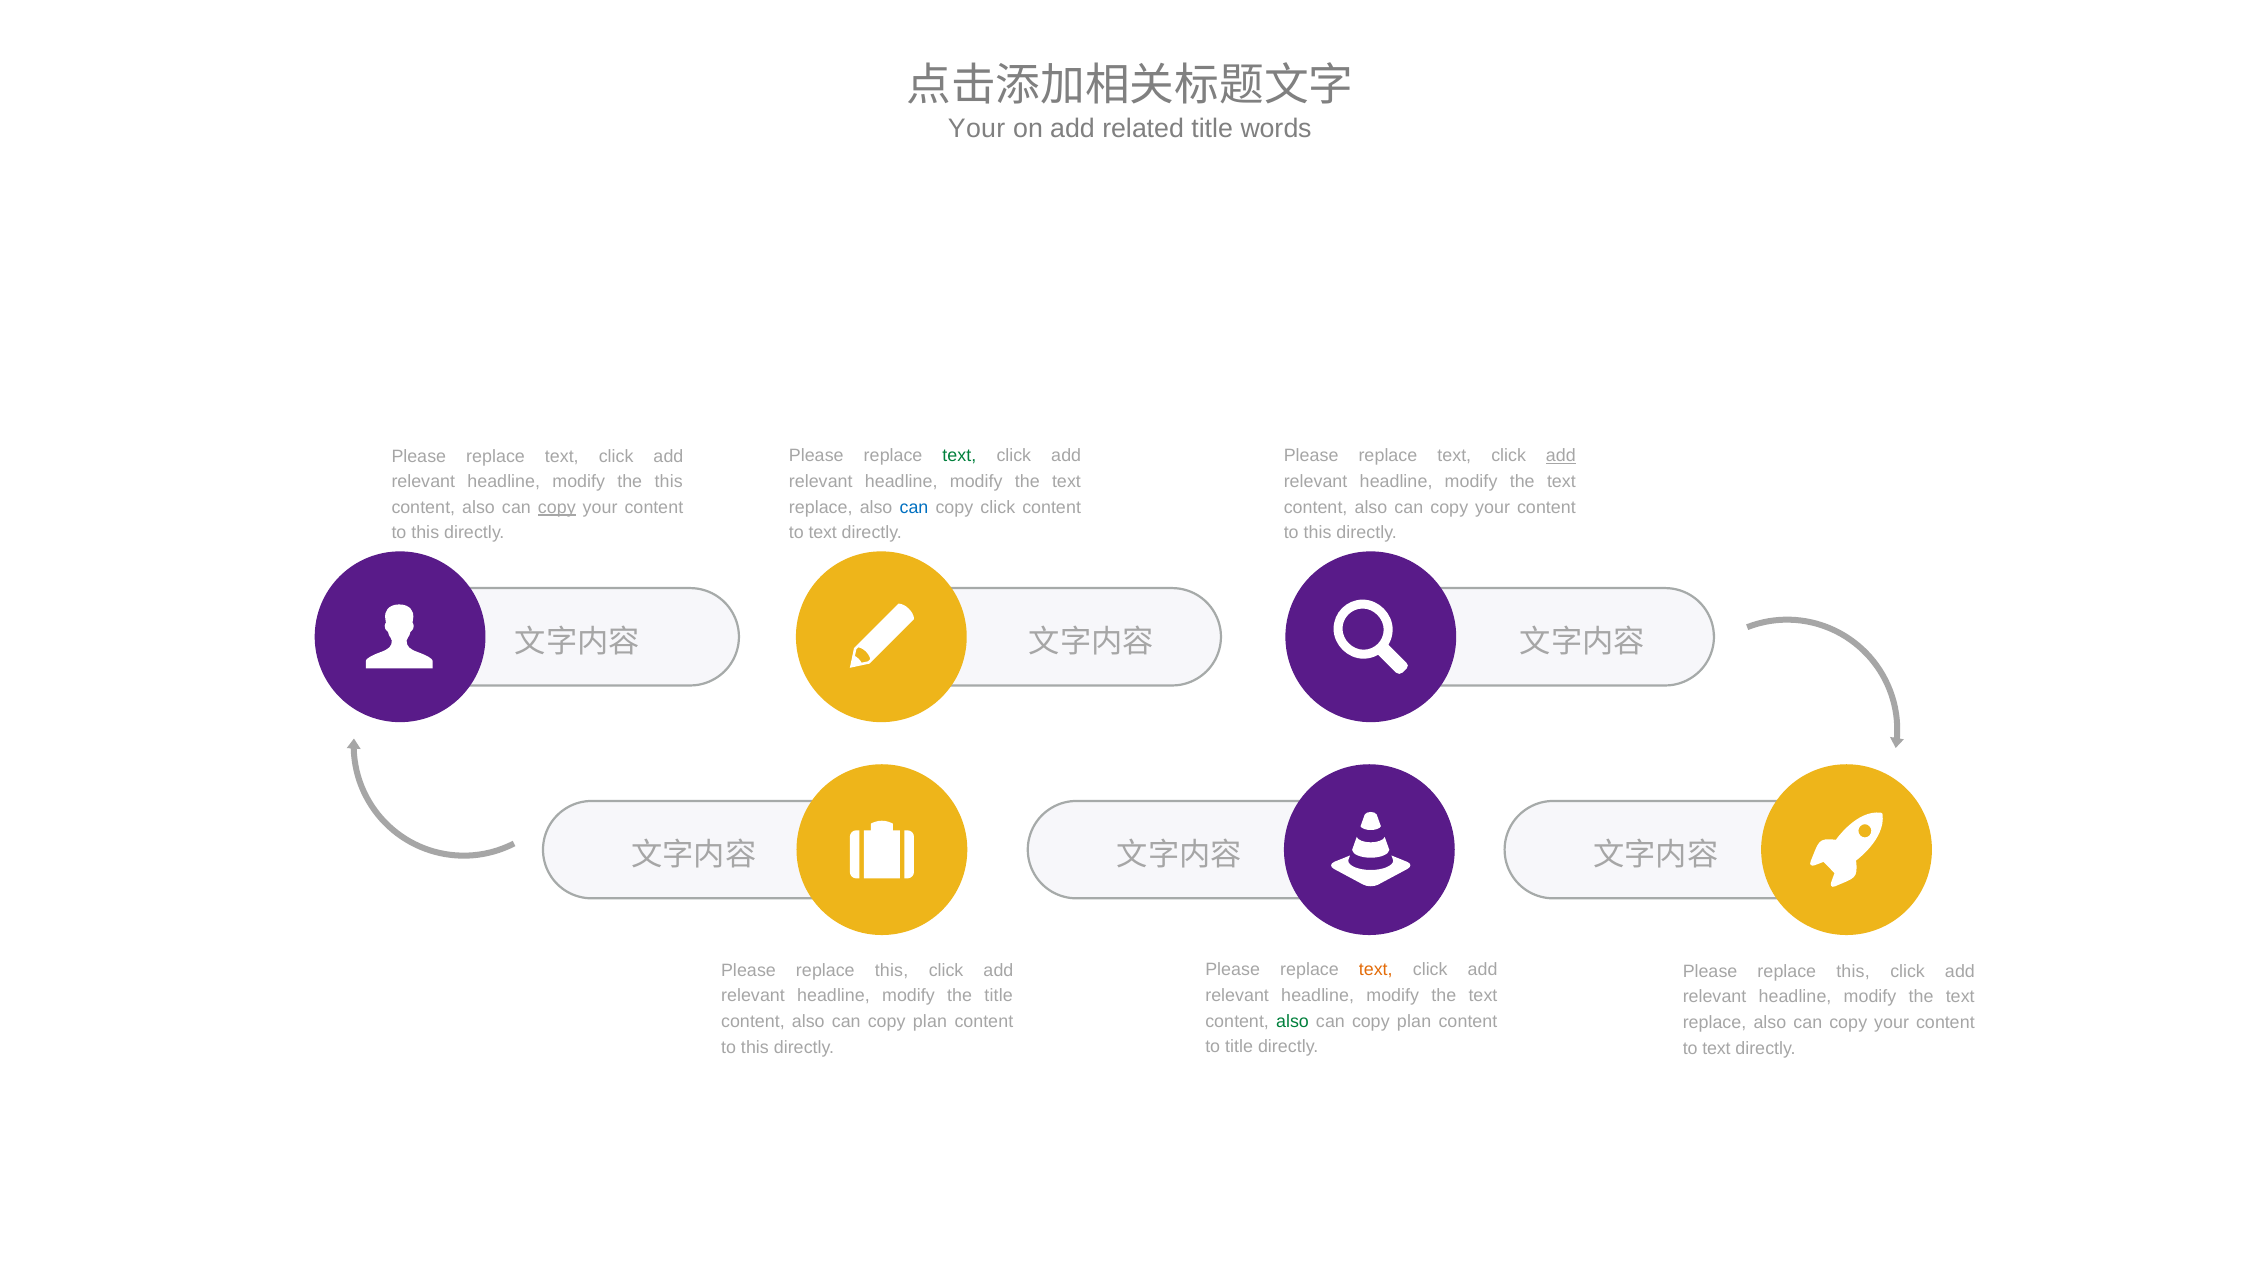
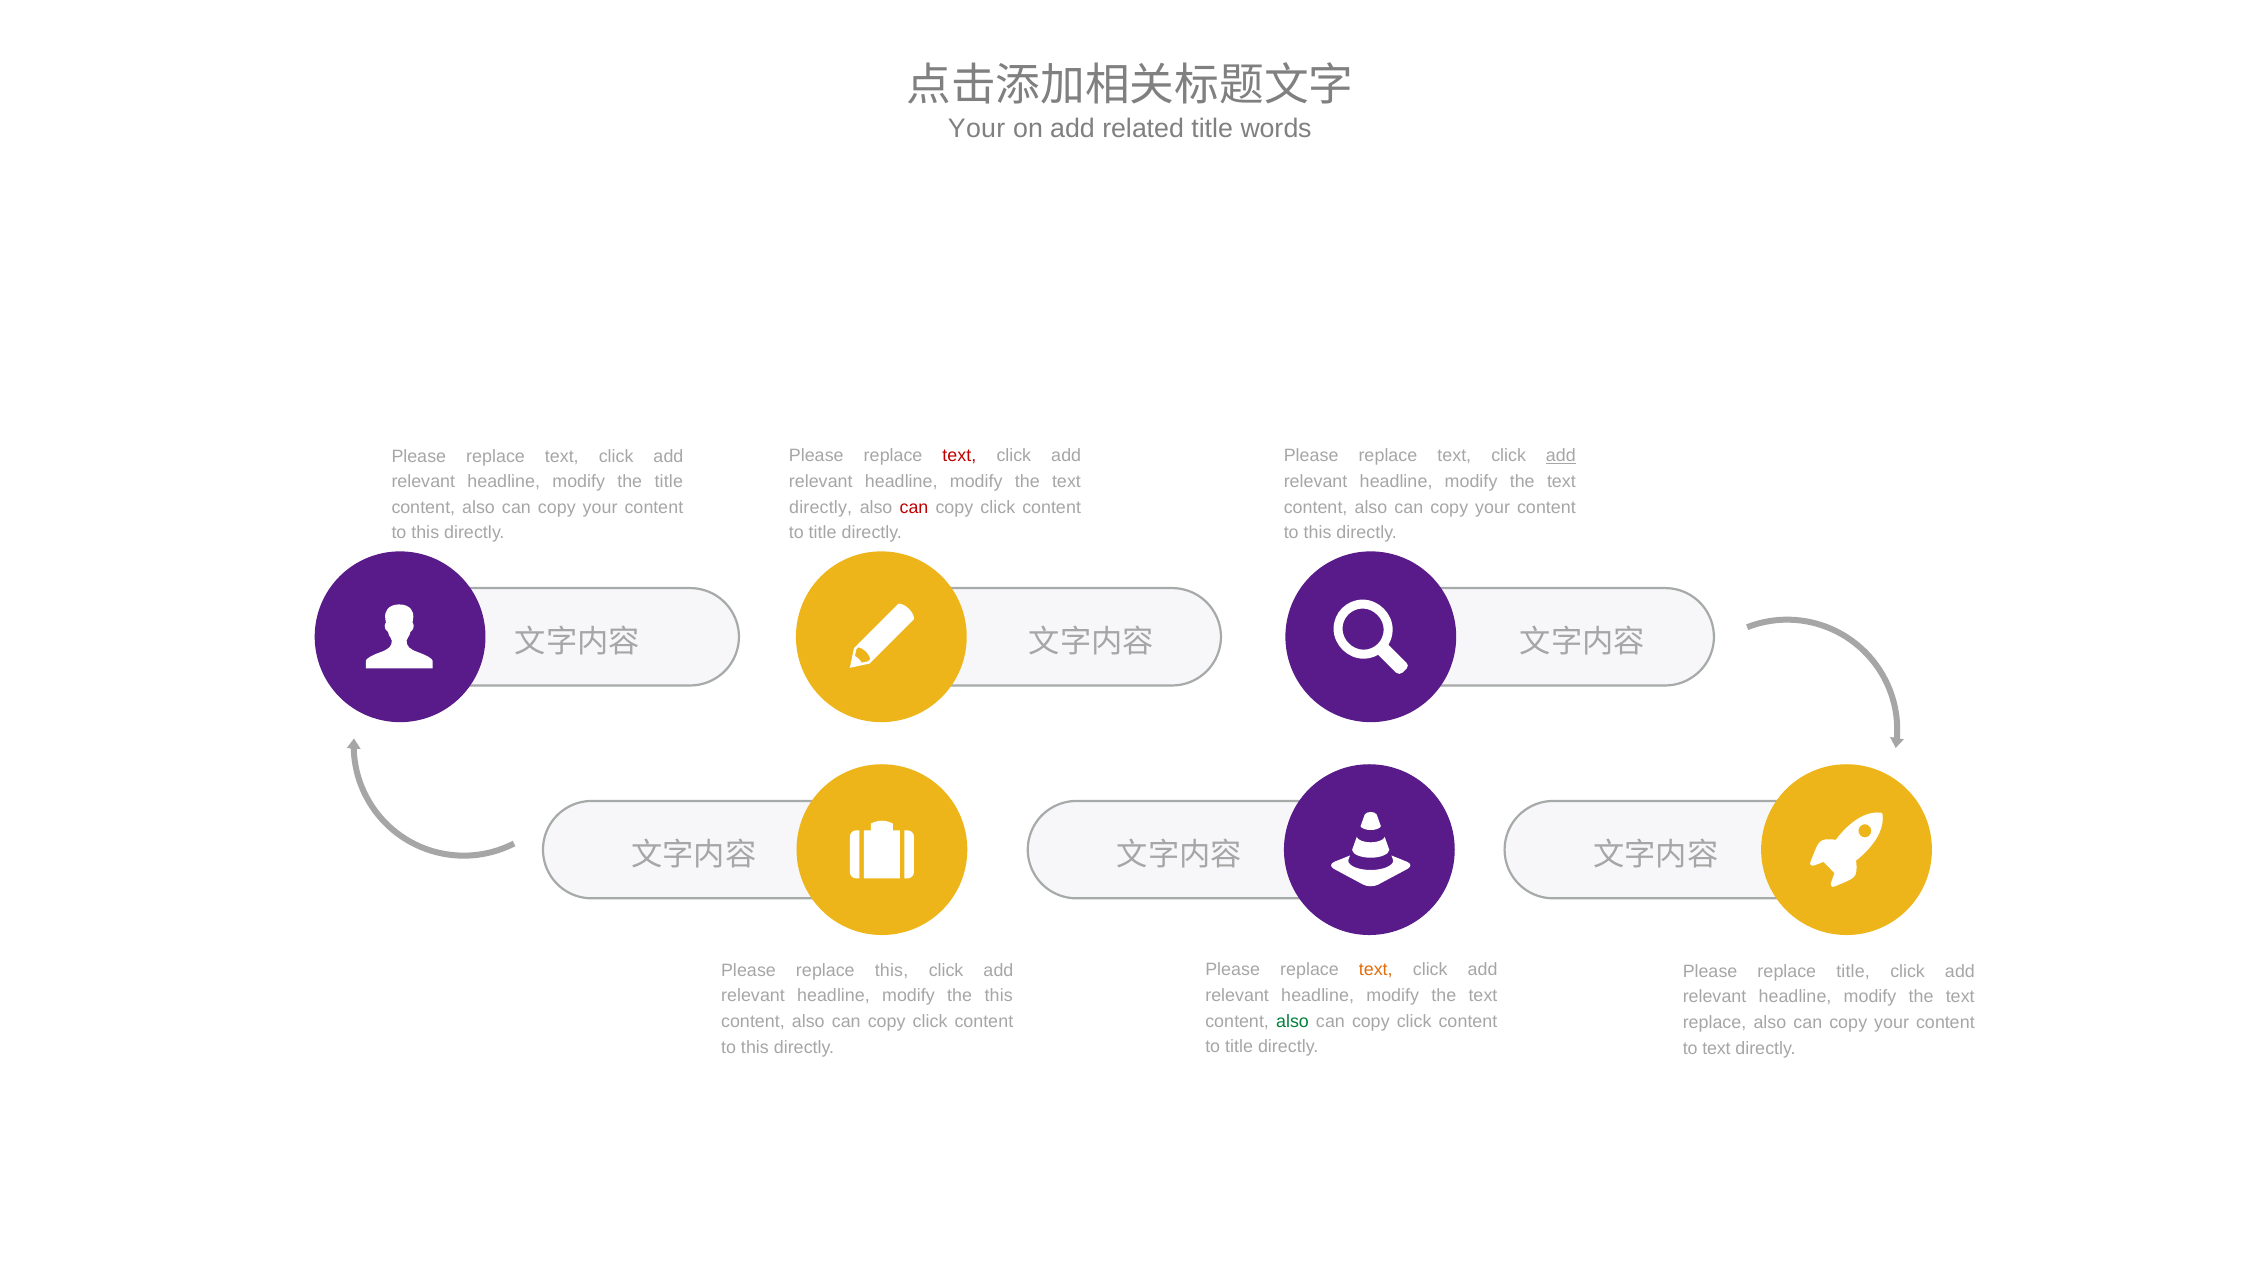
text colour: green -> red (959, 456)
the this: this -> title (669, 482)
replace: replace -> directly (821, 507)
can colour: blue -> red (914, 507)
copy underline: present -> none (557, 507)
text: text -> title (823, 533)
this: this -> title (1853, 971)
the title: title -> this (999, 996)
plan: plan -> click (1414, 1021)
plan: plan -> click (930, 1022)
